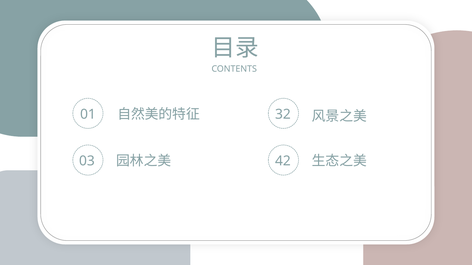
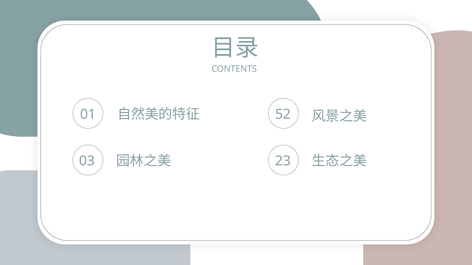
32: 32 -> 52 (283, 114)
42: 42 -> 23 (283, 161)
